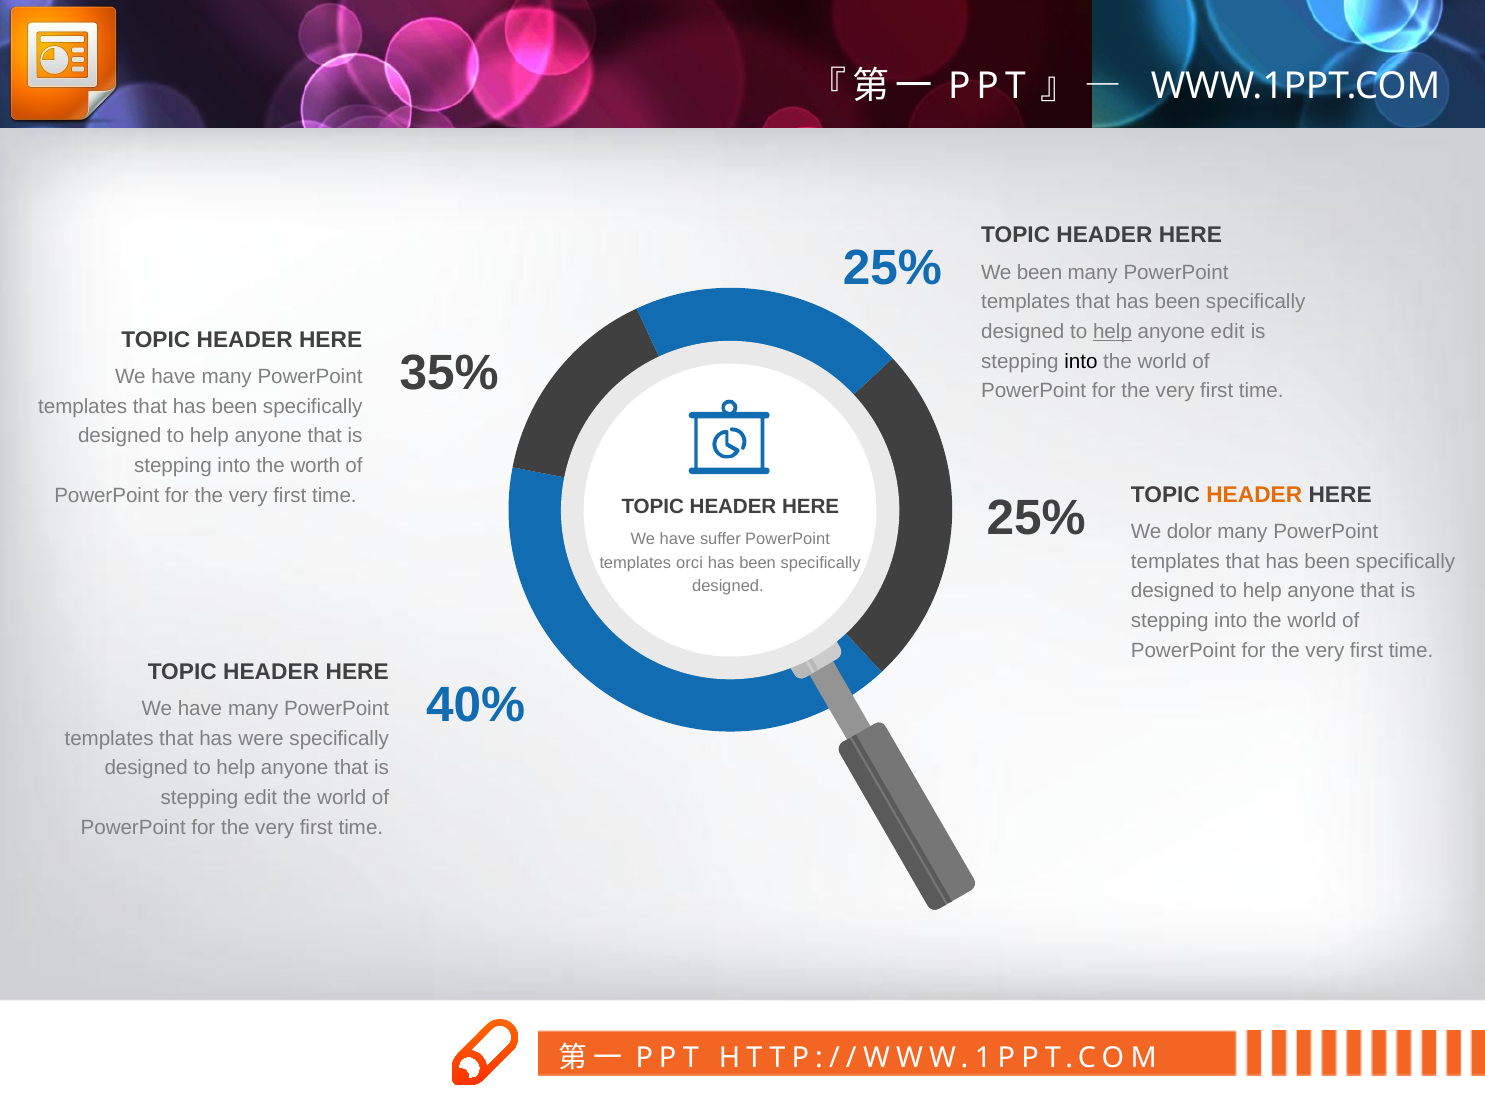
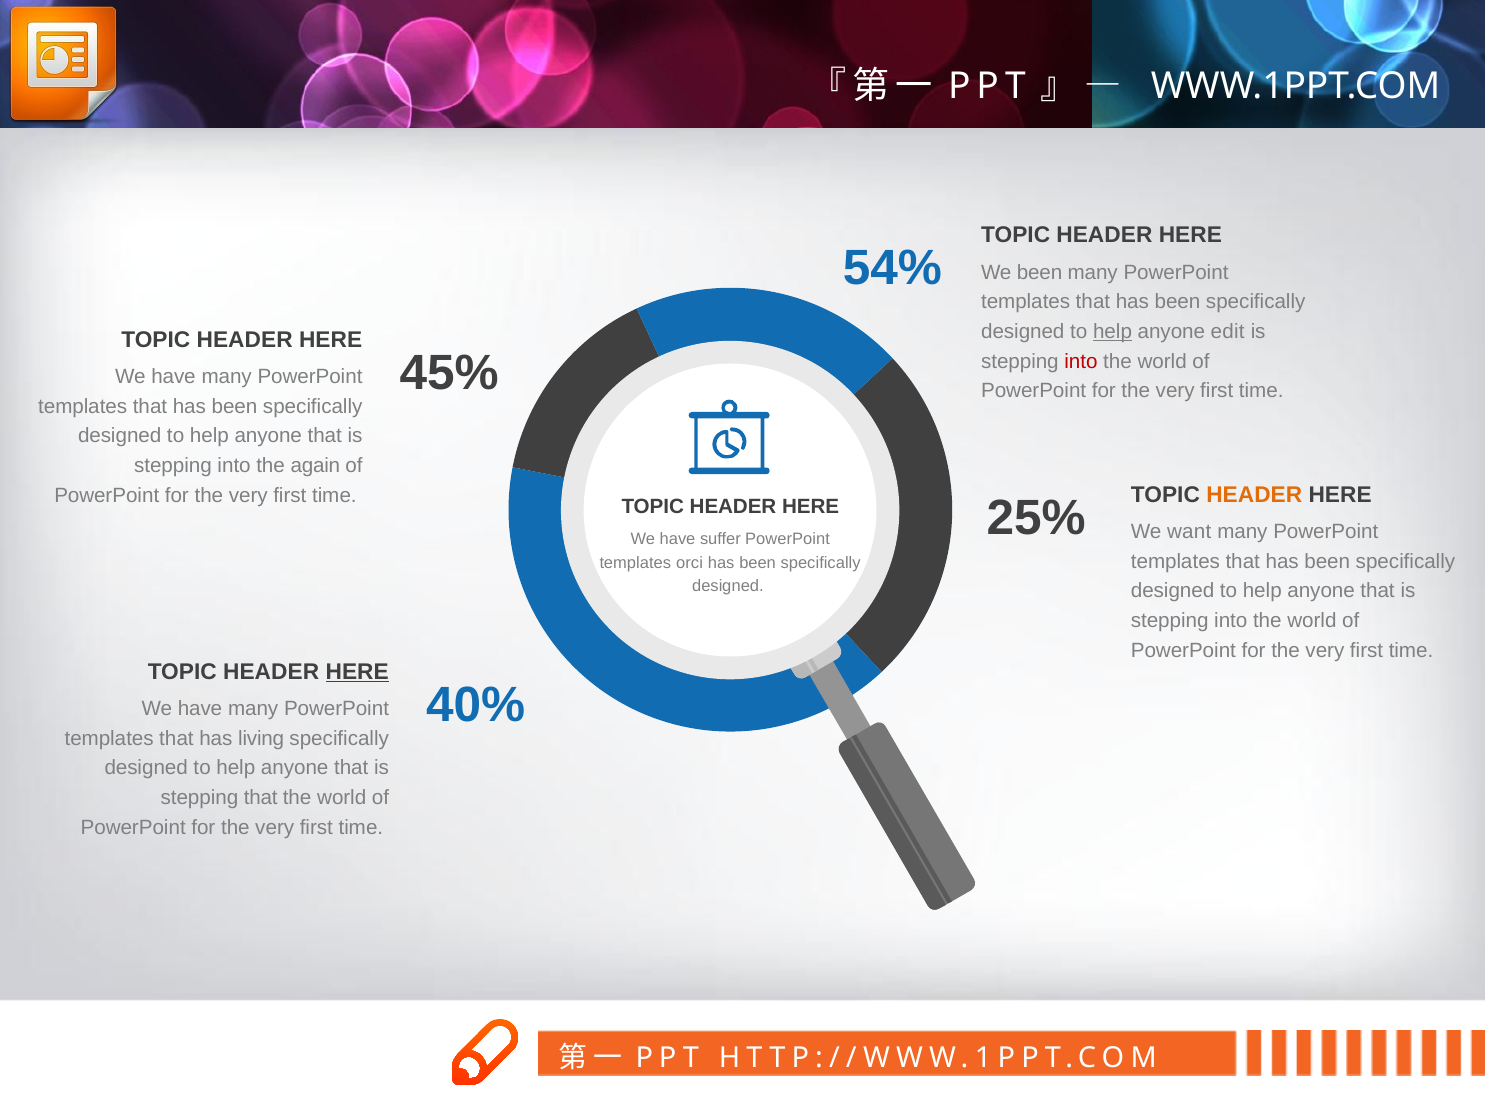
25%: 25% -> 54% (892, 268)
35%: 35% -> 45% (449, 373)
into colour: black -> red (1081, 361)
worth: worth -> again (315, 466)
dolor: dolor -> want (1189, 532)
HERE underline: none -> present (357, 671)
were: were -> living (261, 738)
stepping edit: edit -> that (261, 797)
